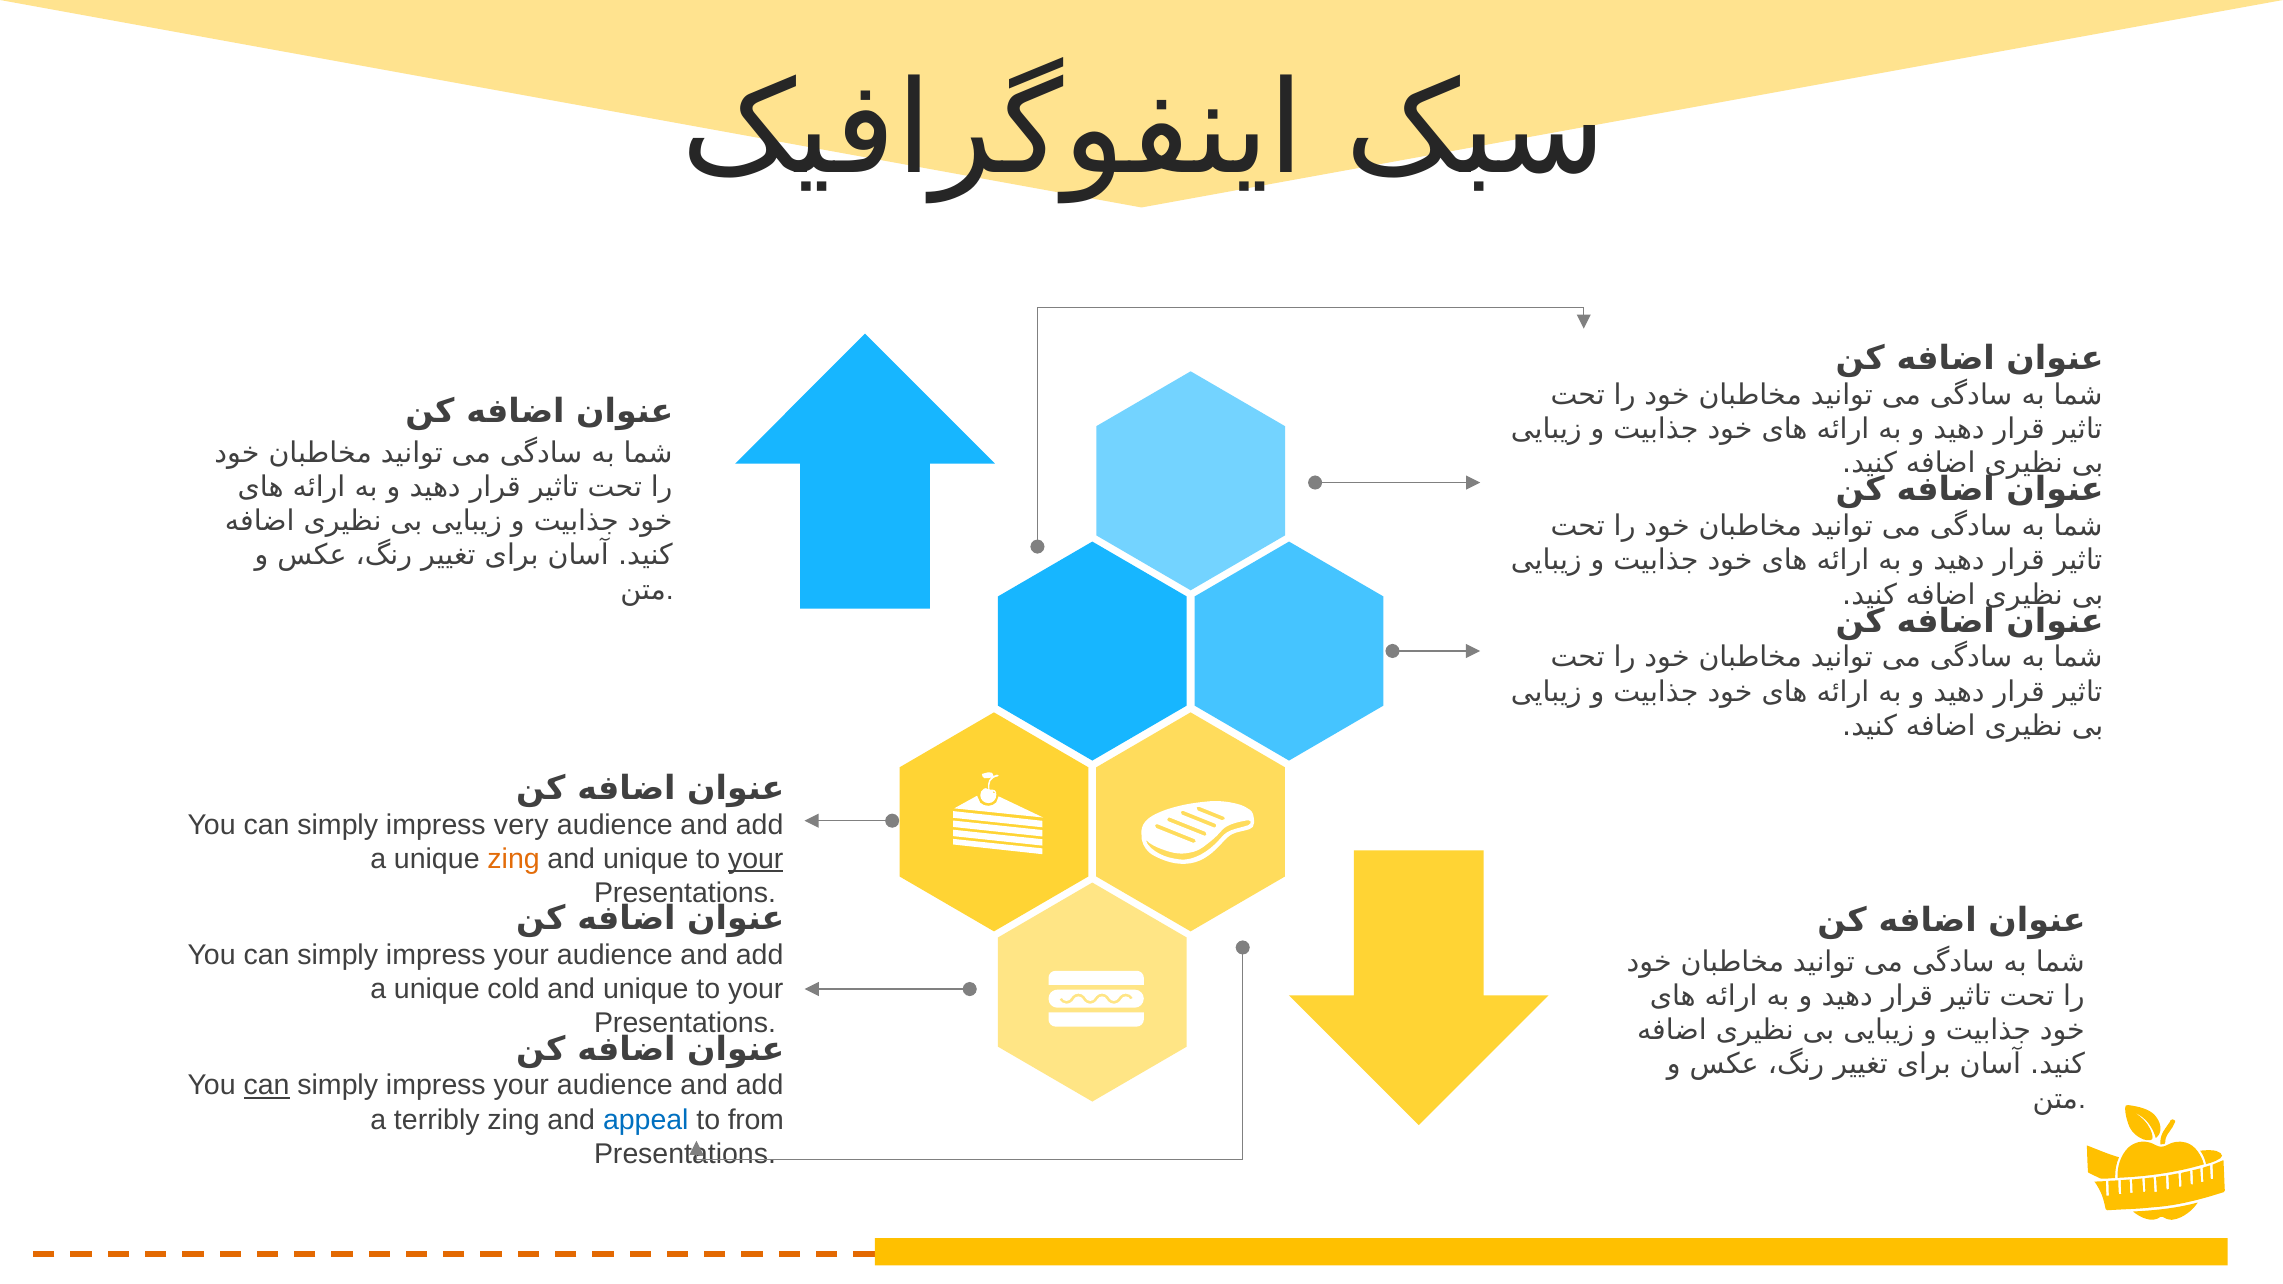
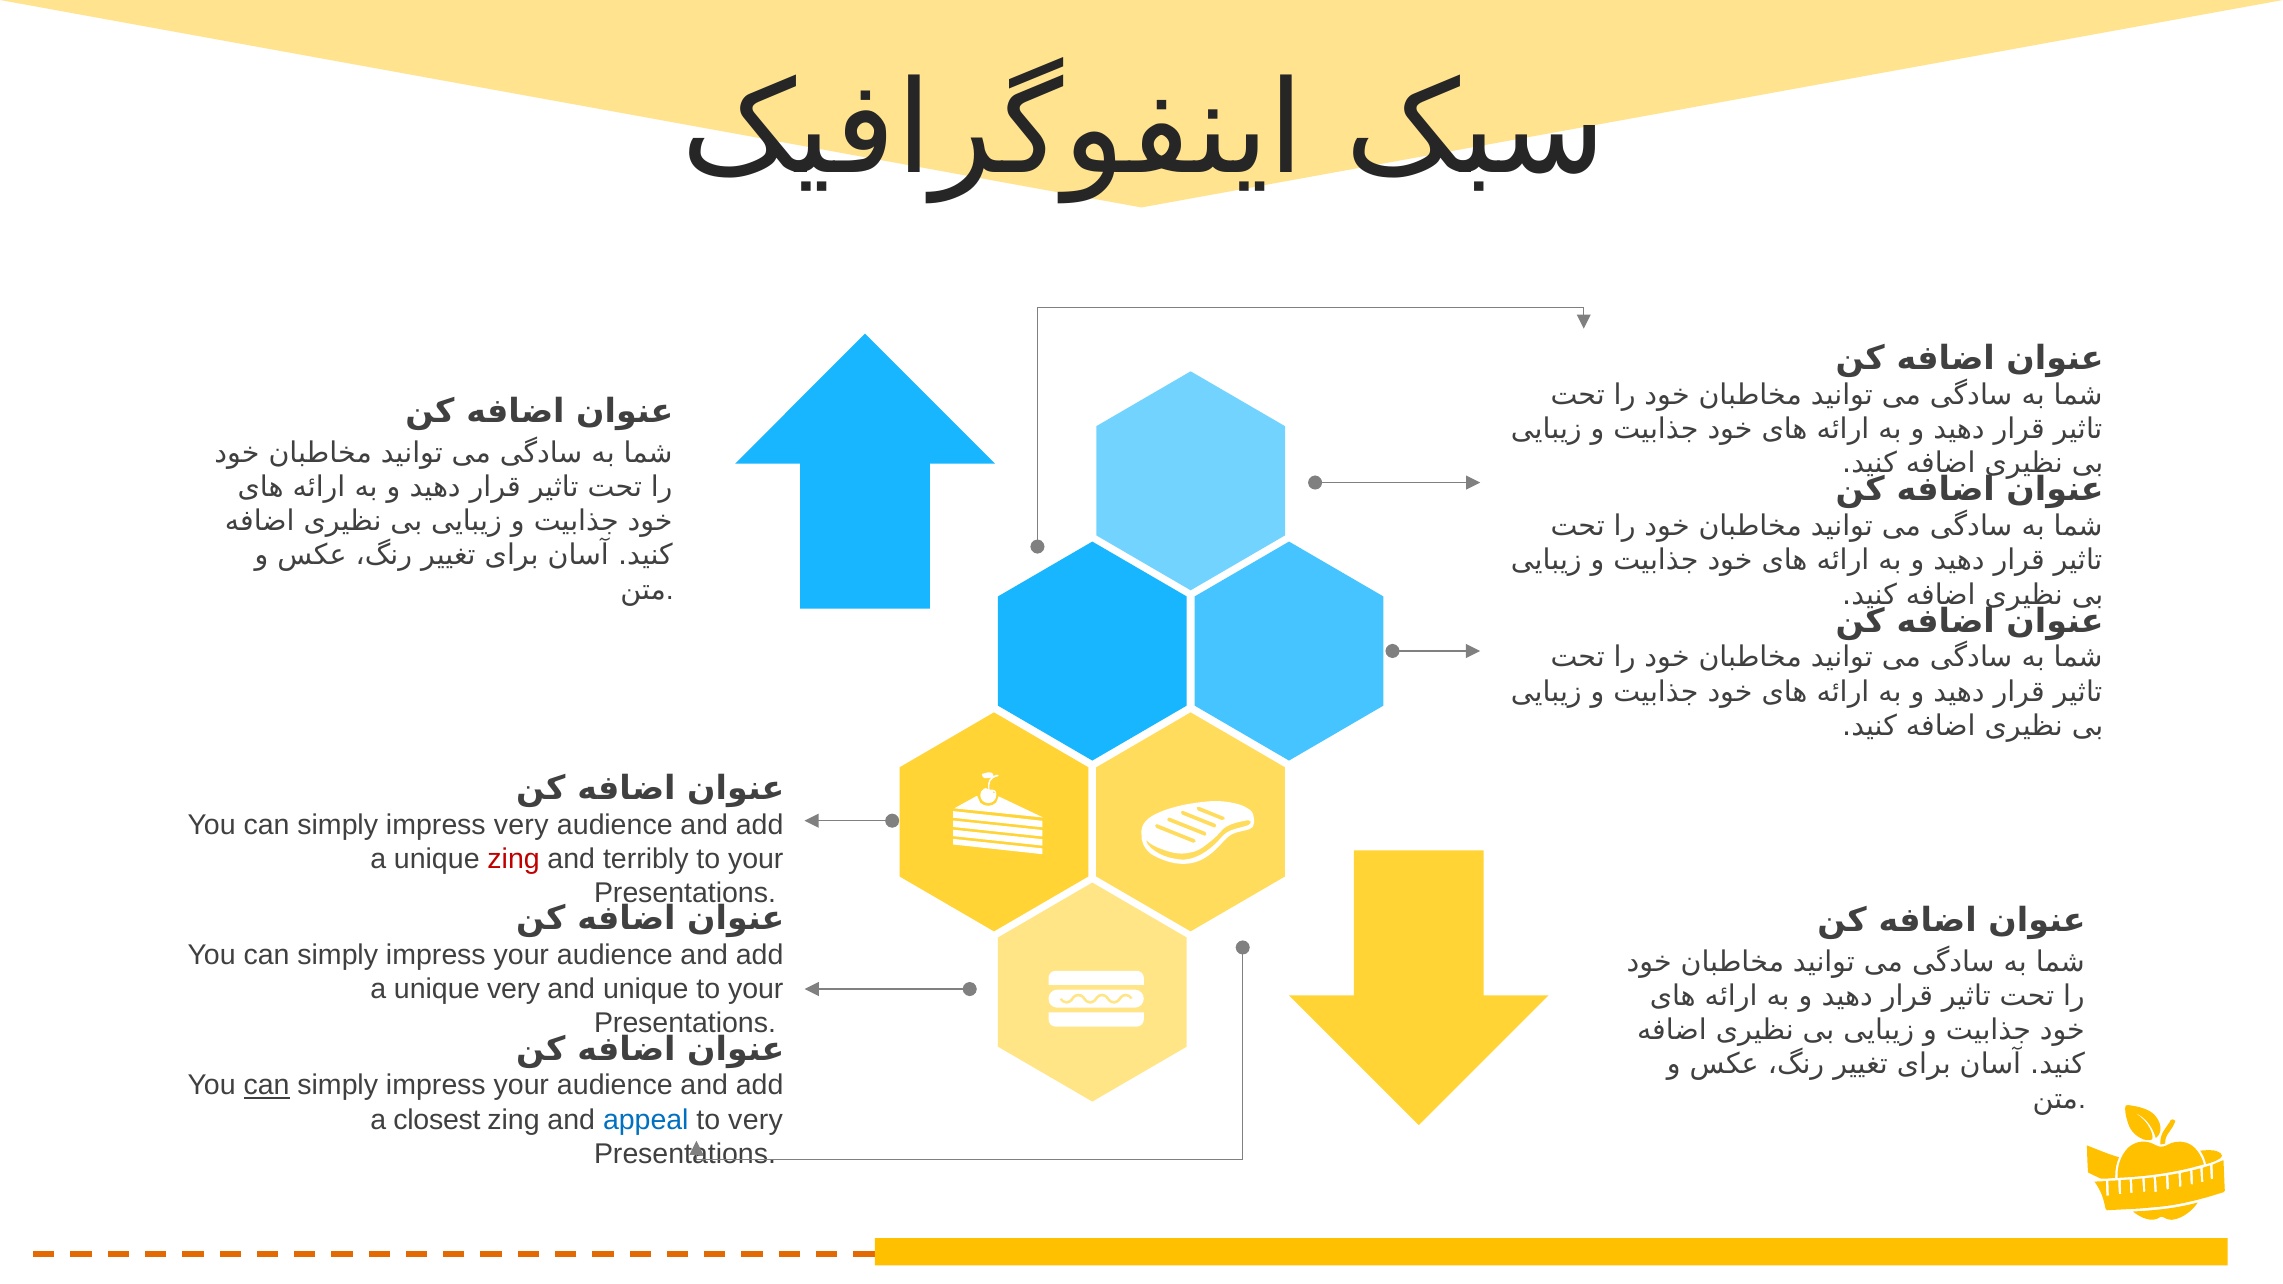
zing colour: orange -> red (514, 859)
unique: unique -> terribly (646, 859)
your underline: present -> none (756, 859)
unique cold: cold -> very (514, 989)
terribly: terribly -> closest (437, 1120)
to from: from -> very (756, 1120)
